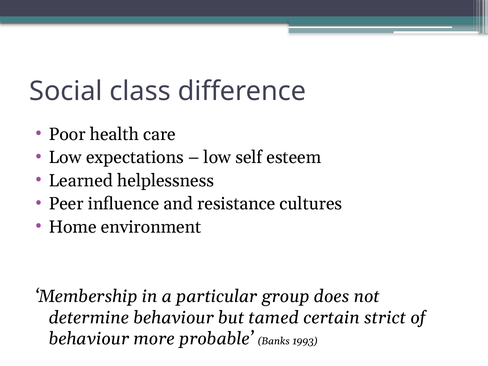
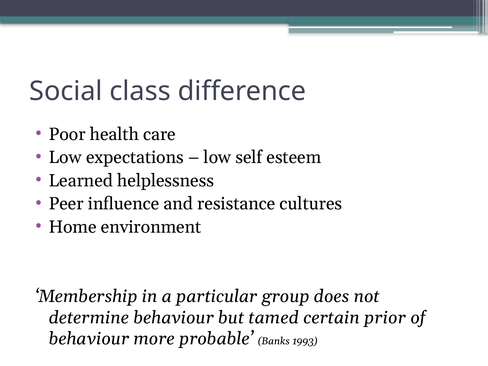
strict: strict -> prior (385, 318)
